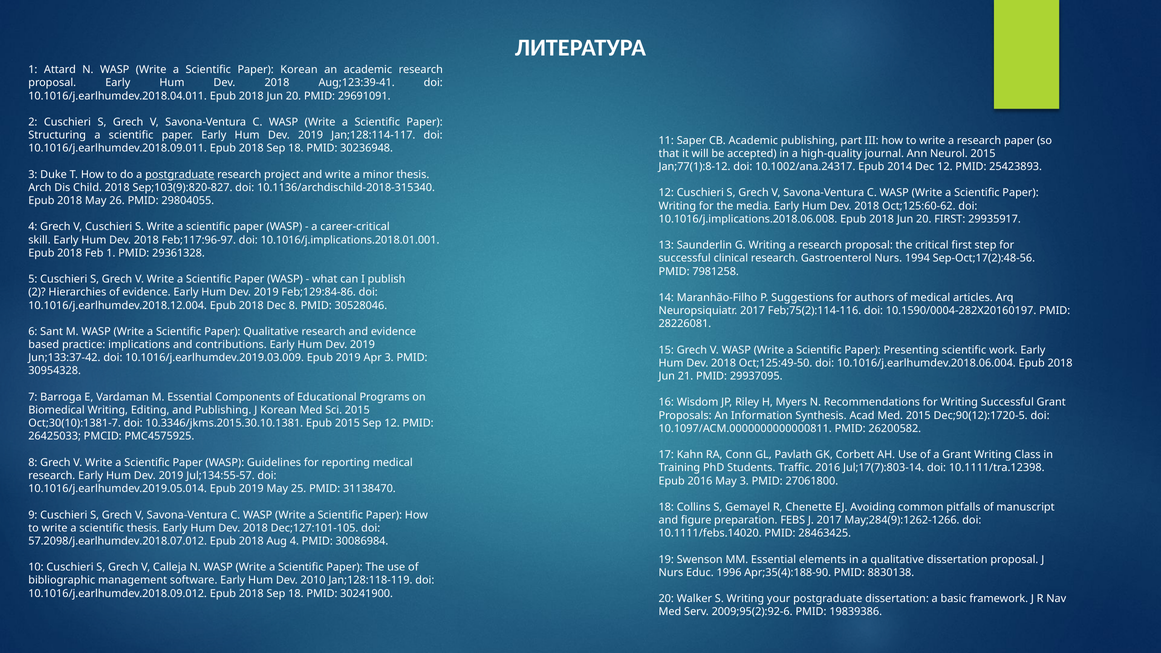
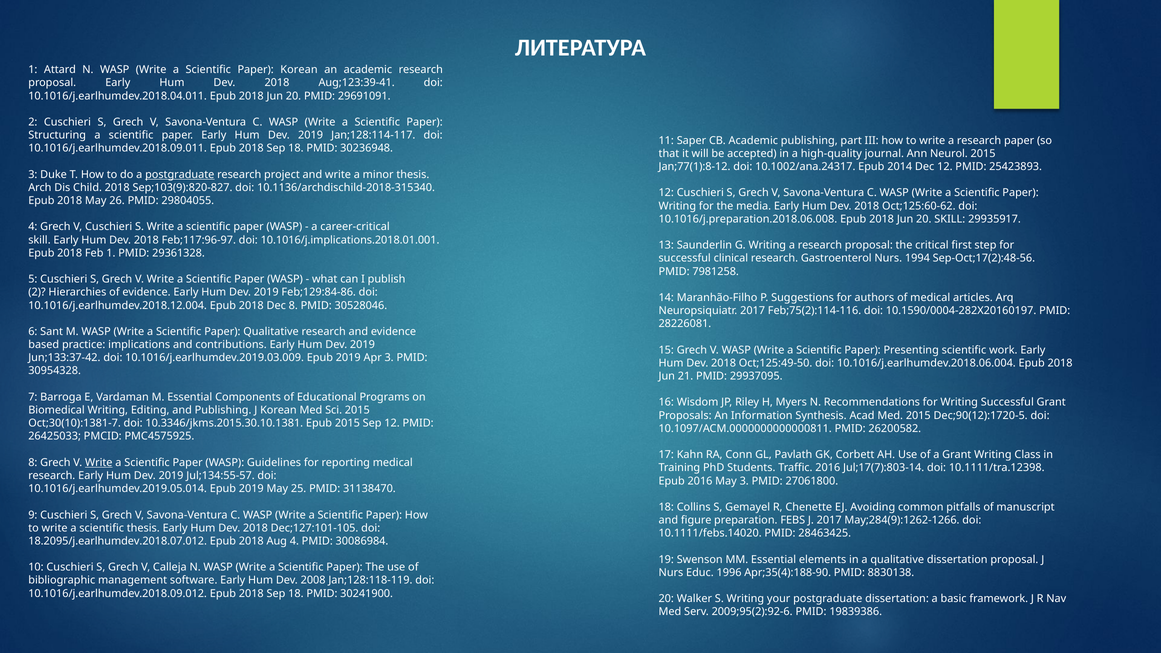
10.1016/j.implications.2018.06.008: 10.1016/j.implications.2018.06.008 -> 10.1016/j.preparation.2018.06.008 (748, 219)
20 FIRST: FIRST -> SKILL (950, 219)
Write underline: none -> present (99, 463)
57.2098/j.earlhumdev.2018.07.012: 57.2098/j.earlhumdev.2018.07.012 -> 18.2095/j.earlhumdev.2018.07.012 (118, 541)
2010: 2010 -> 2008 (313, 580)
